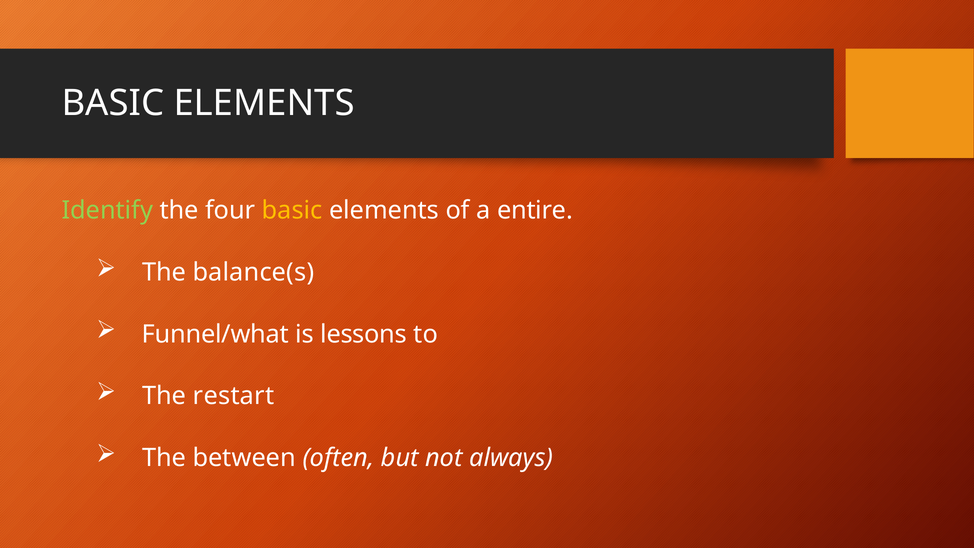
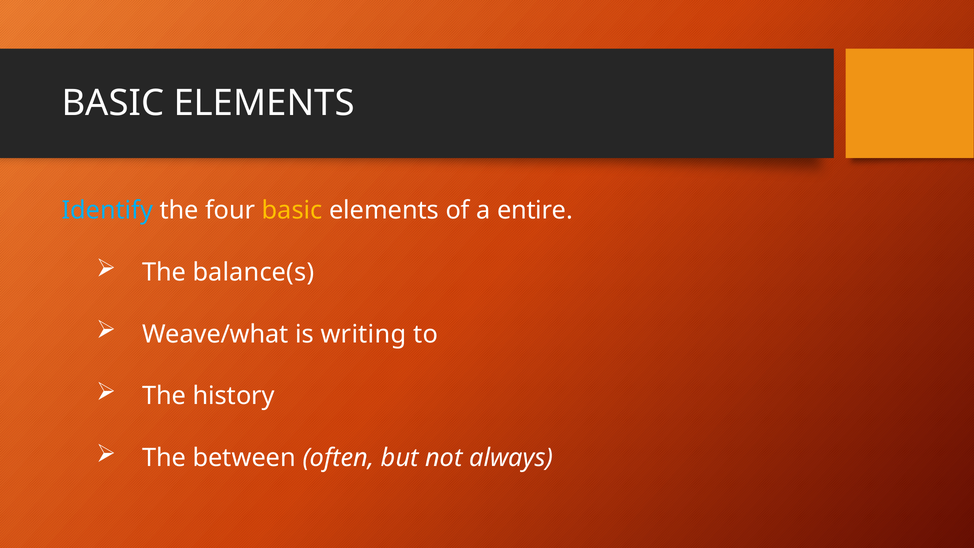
Identify colour: light green -> light blue (107, 210)
Funnel/what: Funnel/what -> Weave/what (215, 334)
lessons: lessons -> writing (363, 334)
restart: restart -> history (234, 396)
